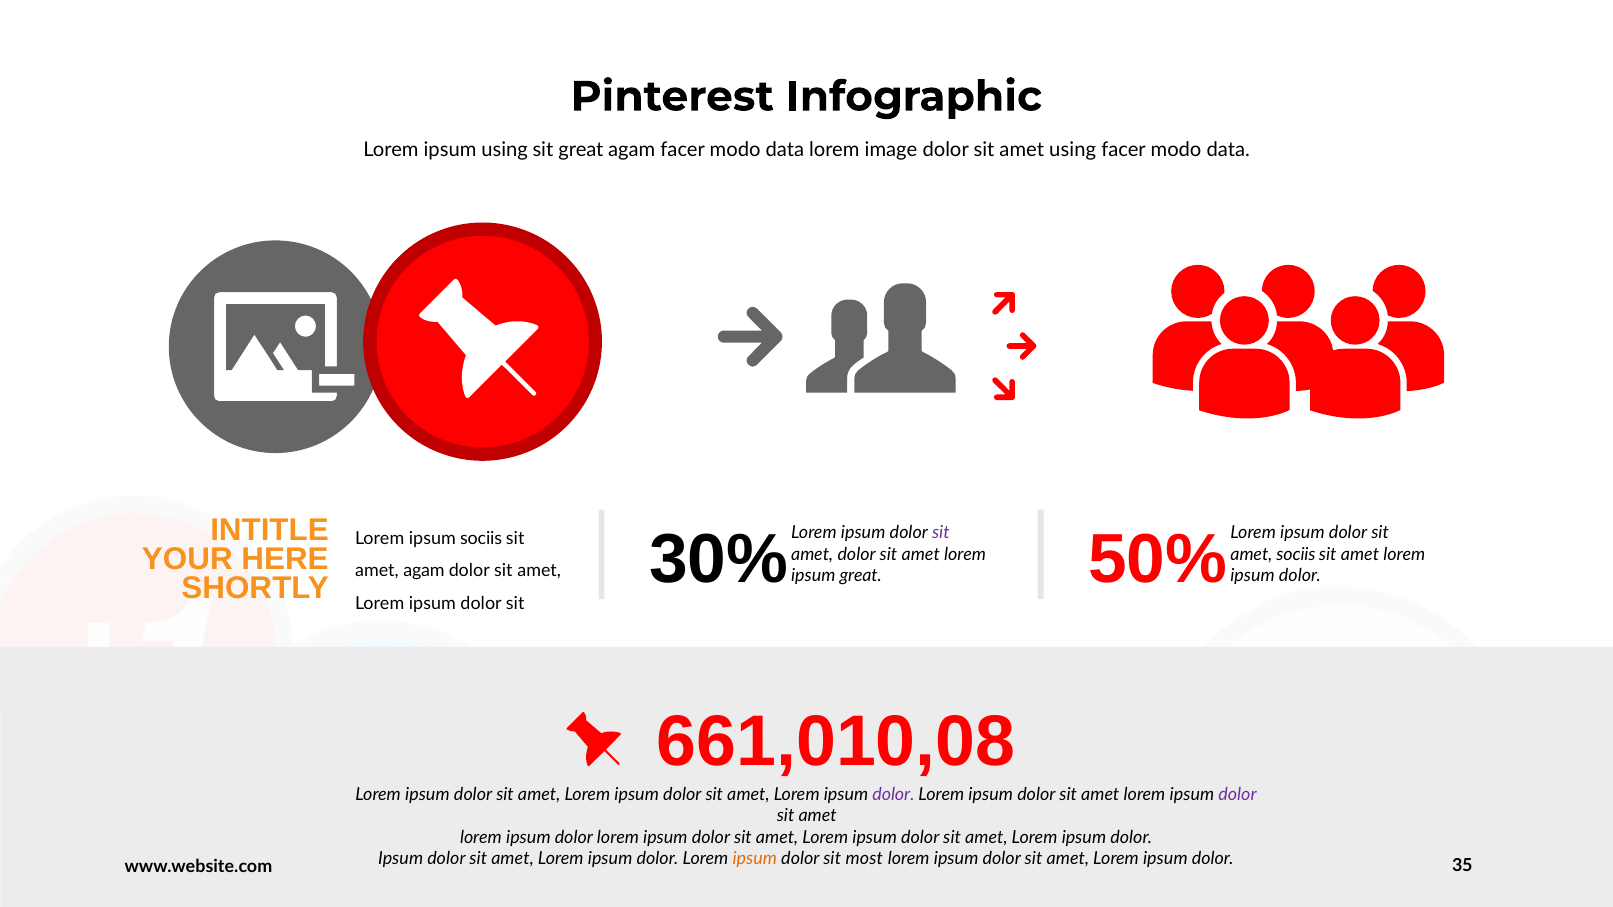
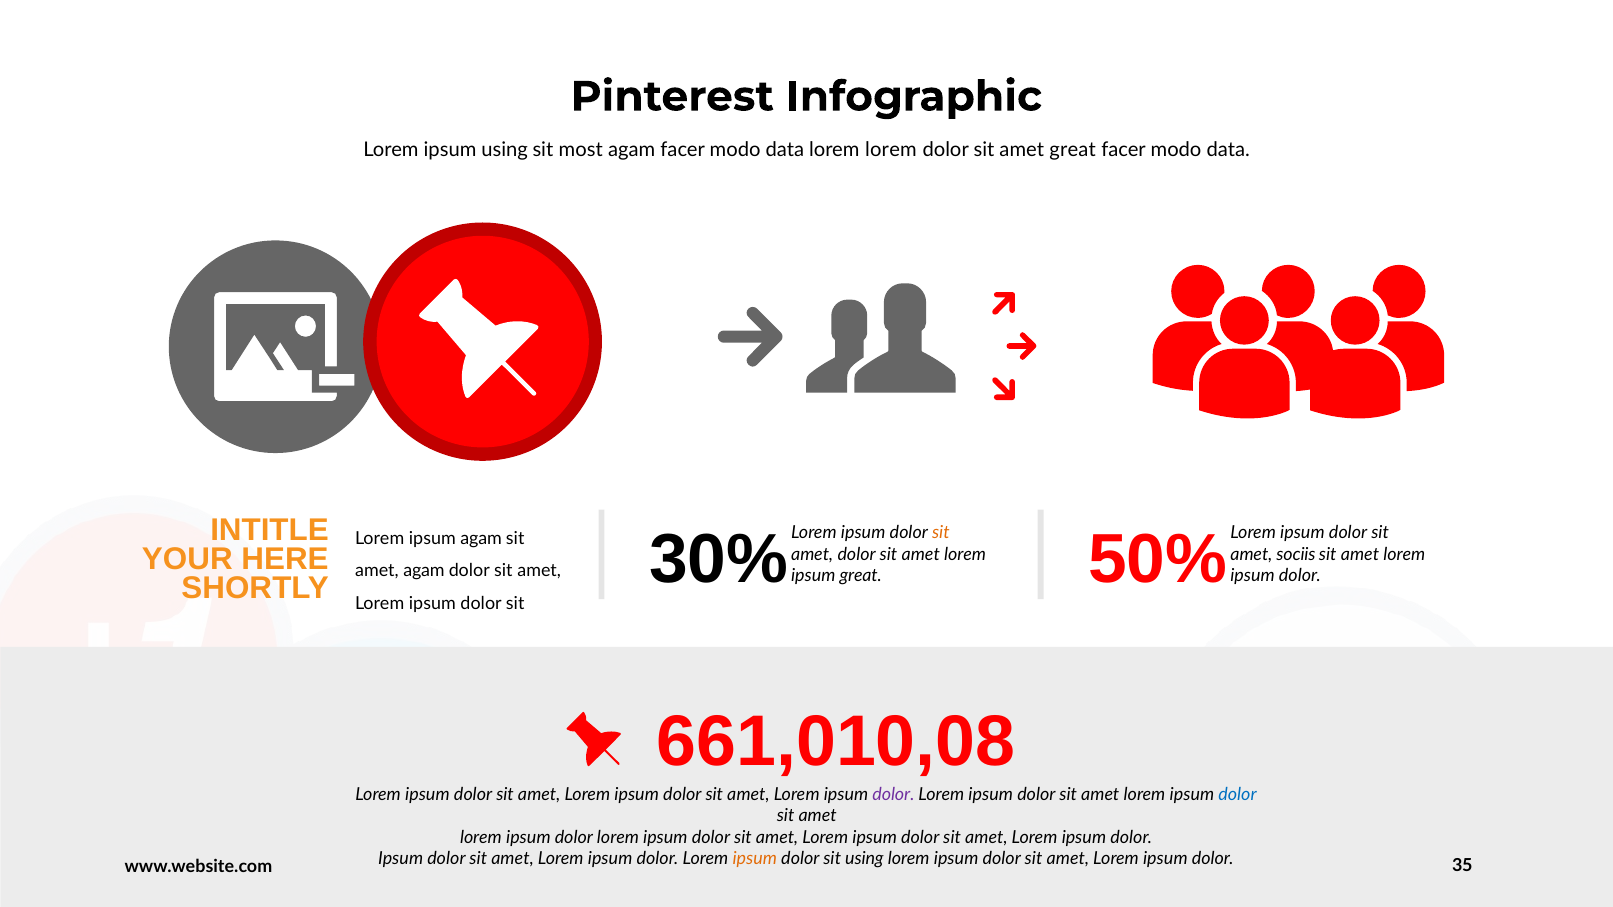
sit great: great -> most (581, 150)
lorem image: image -> lorem (891, 150)
amet using: using -> great (1073, 150)
sit colour: purple -> orange (941, 533)
ipsum sociis: sociis -> agam (481, 539)
dolor colour: purple -> blue (1237, 795)
sit most: most -> using (864, 859)
